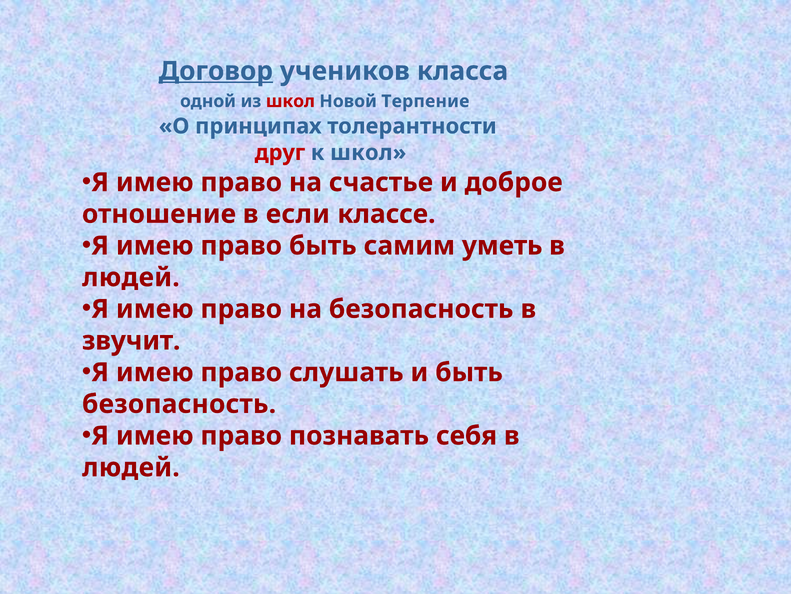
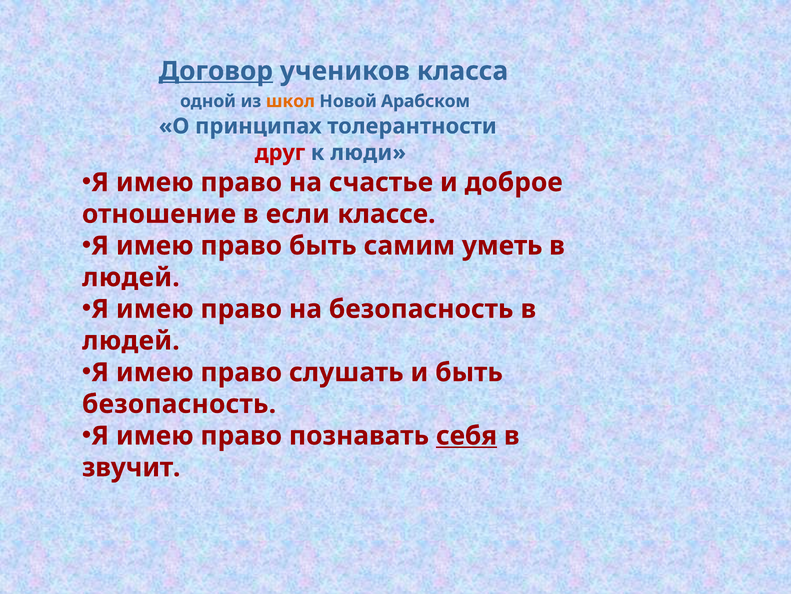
школ colour: red -> orange (290, 101)
Терпение: Терпение -> Арабском (426, 101)
к школ: школ -> люди (368, 152)
звучит: звучит -> людей (131, 340)
себя underline: none -> present (467, 435)
людей: людей -> звучит (131, 467)
